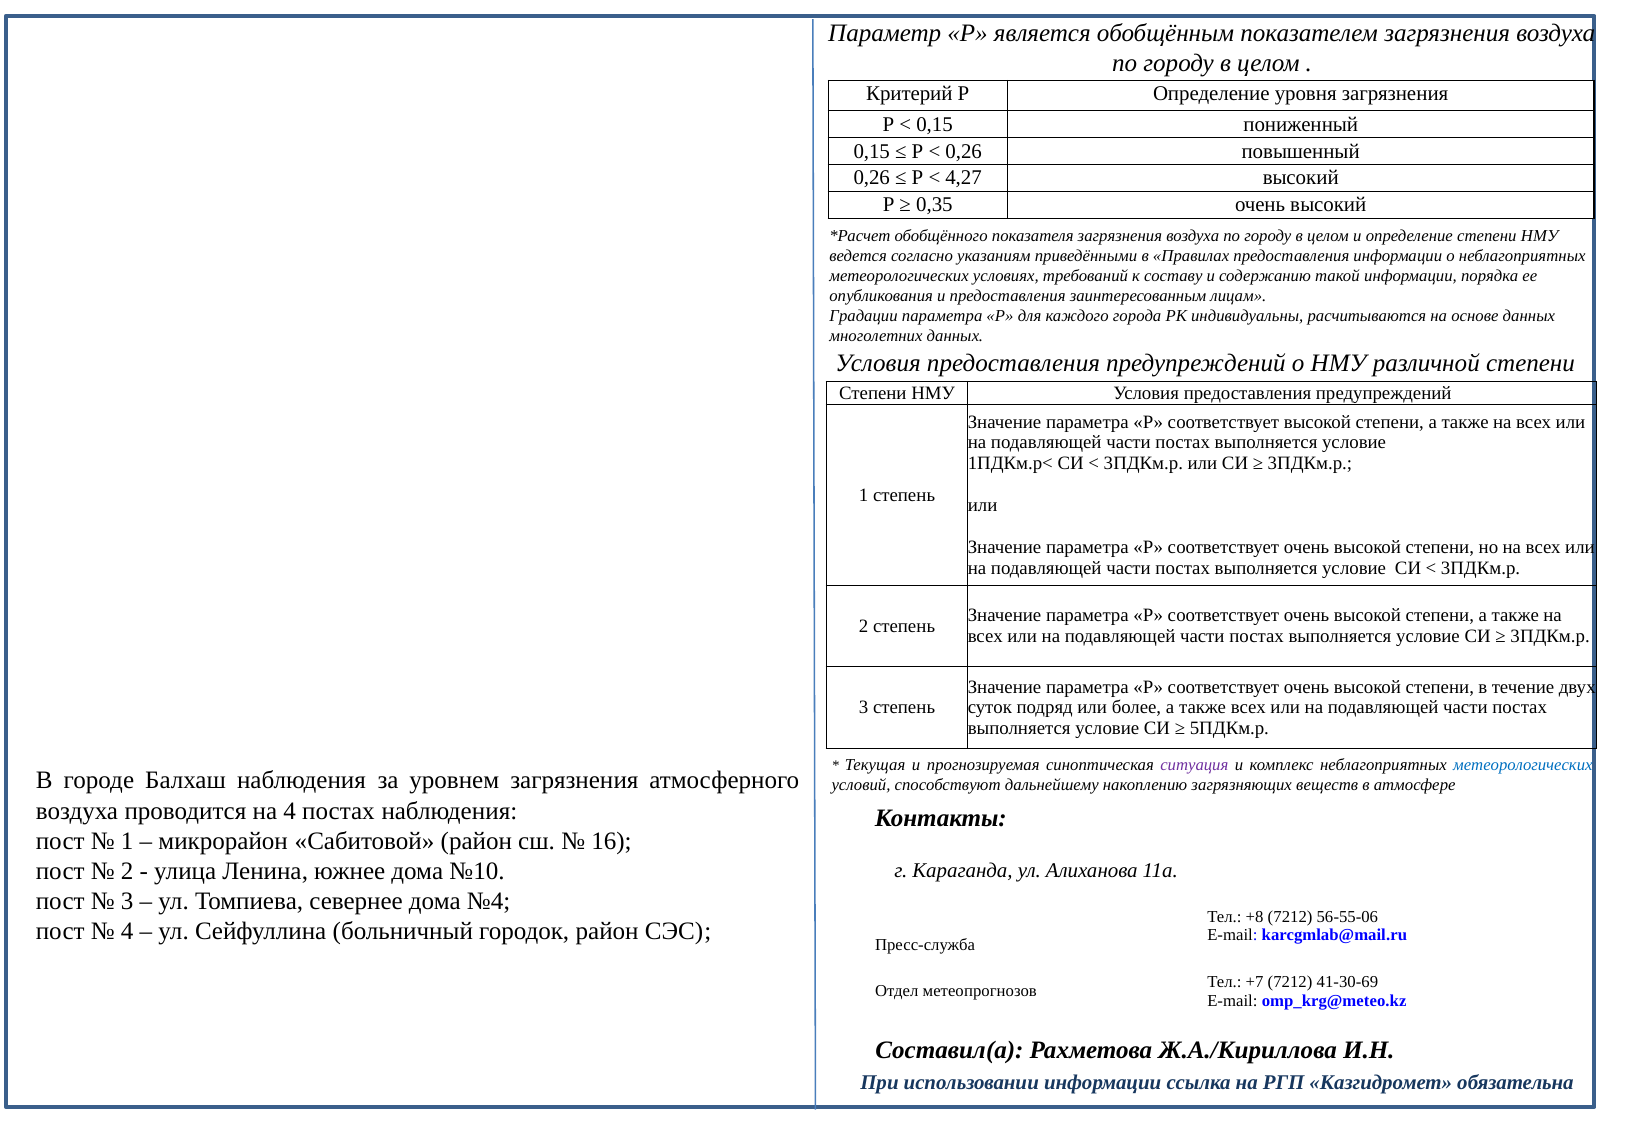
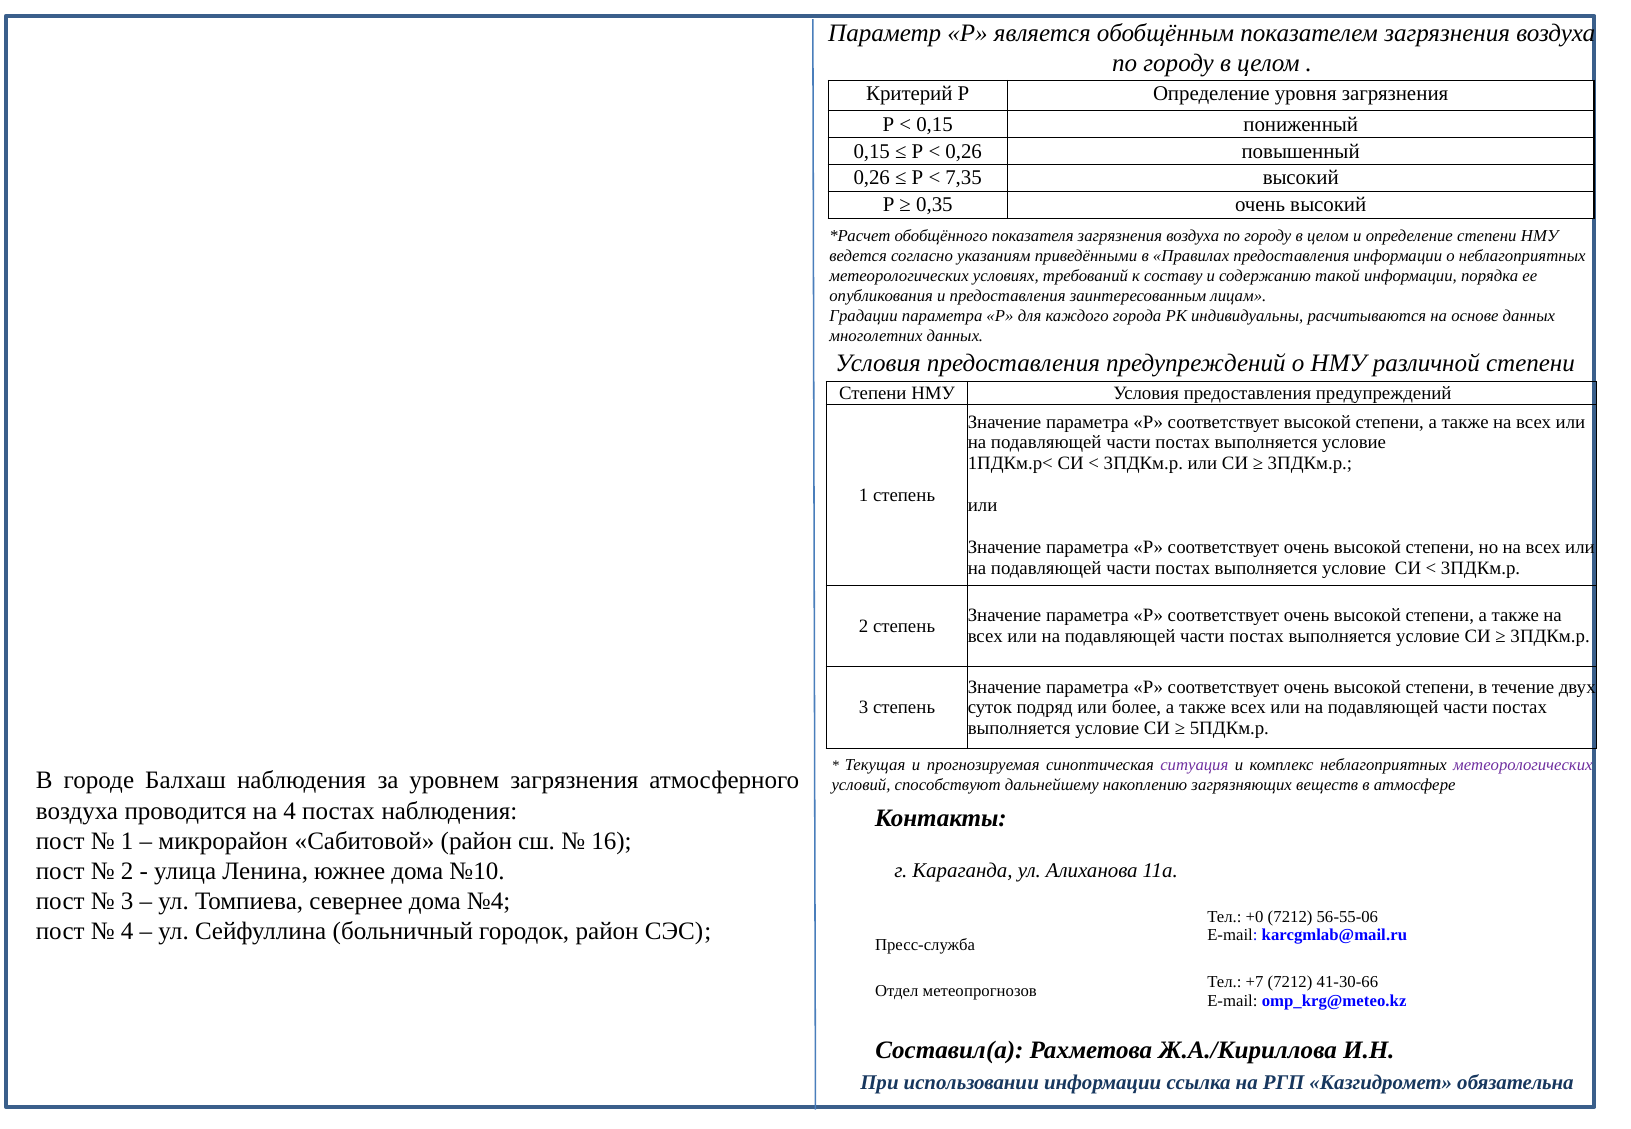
4,27: 4,27 -> 7,35 (964, 178)
метеорологических colour: blue -> purple (1523, 765)
+8: +8 -> +0 (1255, 917)
41-30-69: 41-30-69 -> 41-30-66 (1347, 982)
